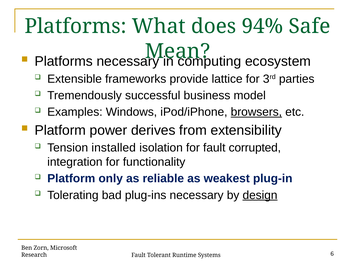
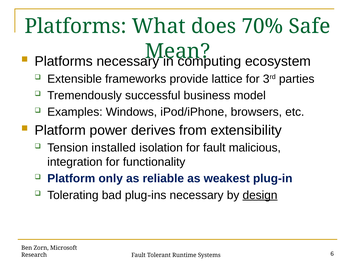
94%: 94% -> 70% (262, 26)
browsers underline: present -> none (256, 112)
corrupted: corrupted -> malicious (255, 148)
